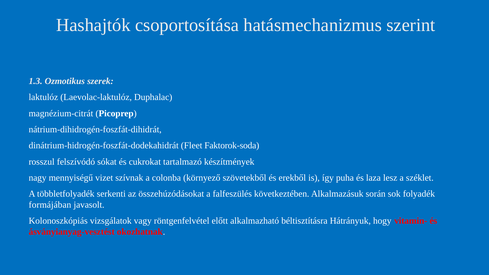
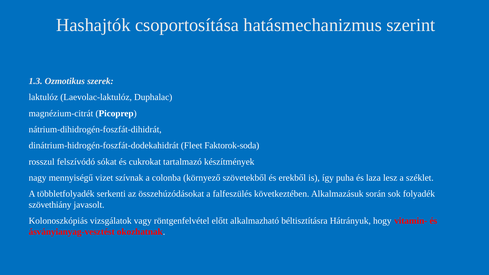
formájában: formájában -> szövethiány (50, 205)
